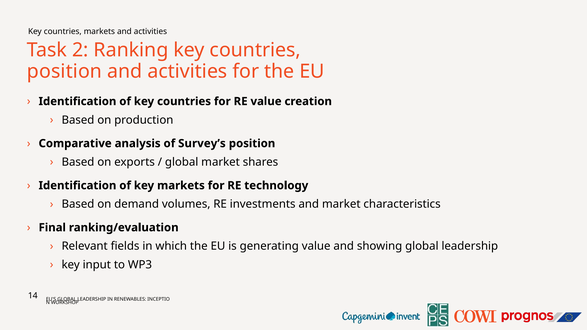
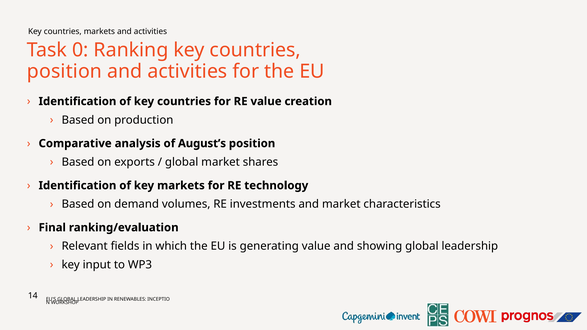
2: 2 -> 0 (80, 50)
Survey’s: Survey’s -> August’s (202, 144)
